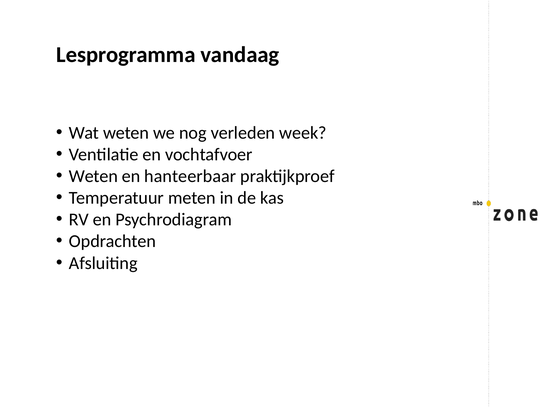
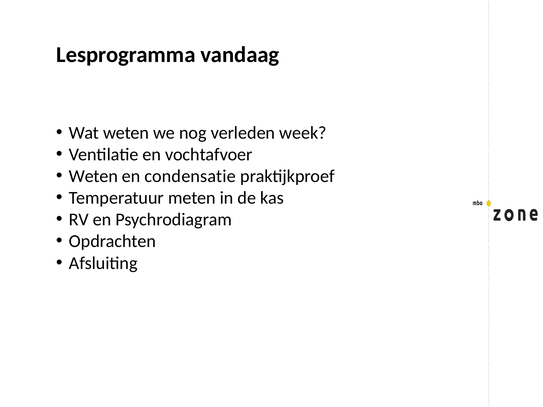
hanteerbaar: hanteerbaar -> condensatie (190, 176)
